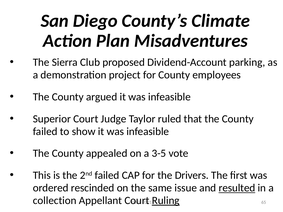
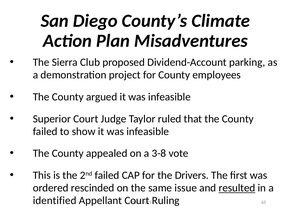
3-5: 3-5 -> 3-8 (159, 154)
collection: collection -> identified (55, 201)
Ruling underline: present -> none (166, 201)
